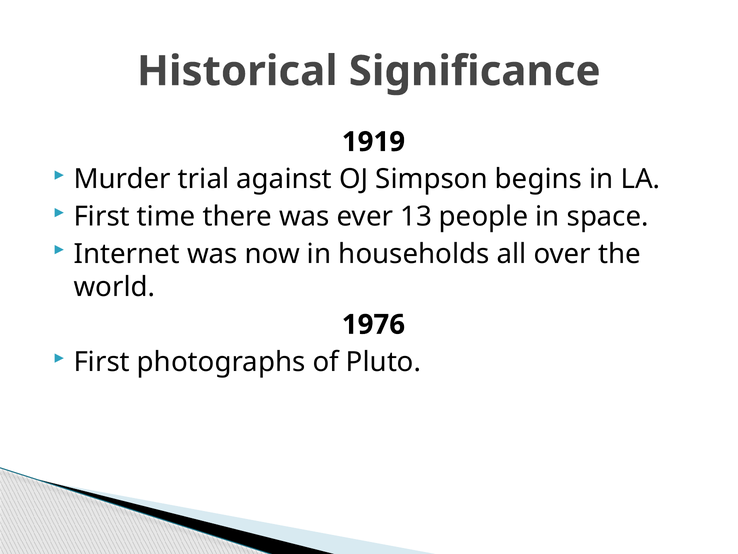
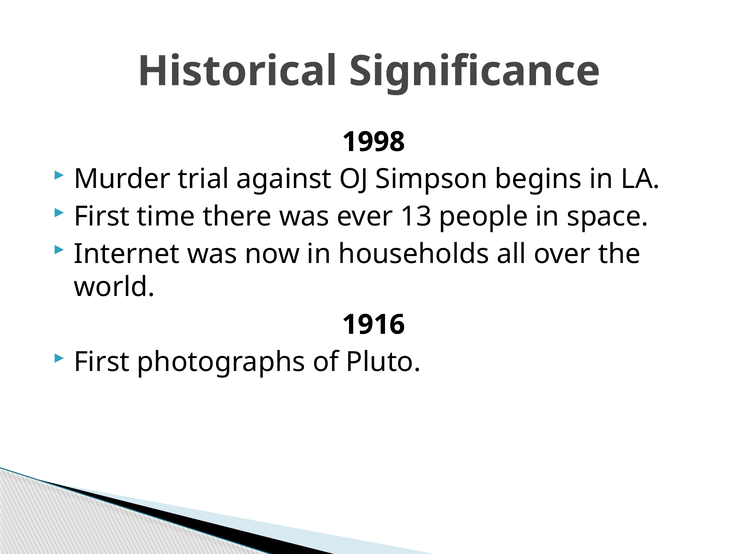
1919: 1919 -> 1998 (373, 142)
1976: 1976 -> 1916 (373, 324)
